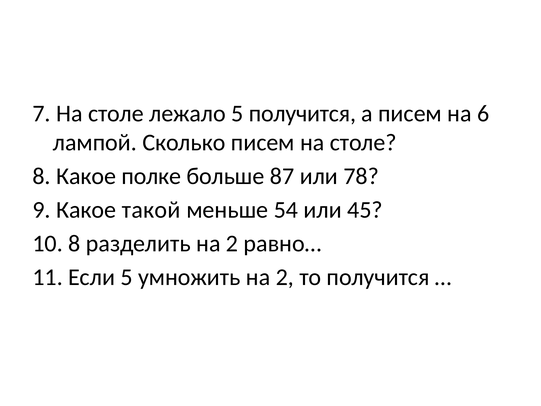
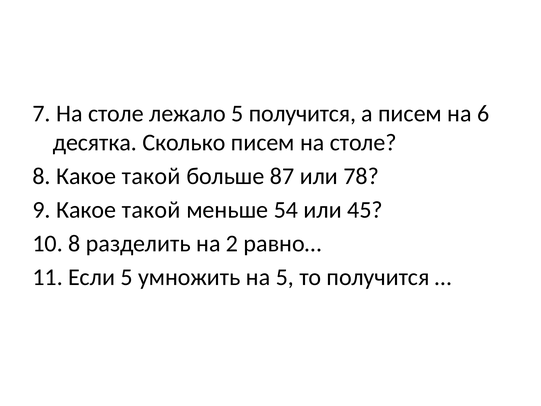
лампой: лампой -> десятка (95, 142)
8 Какое полке: полке -> такой (151, 176)
умножить на 2: 2 -> 5 (285, 277)
